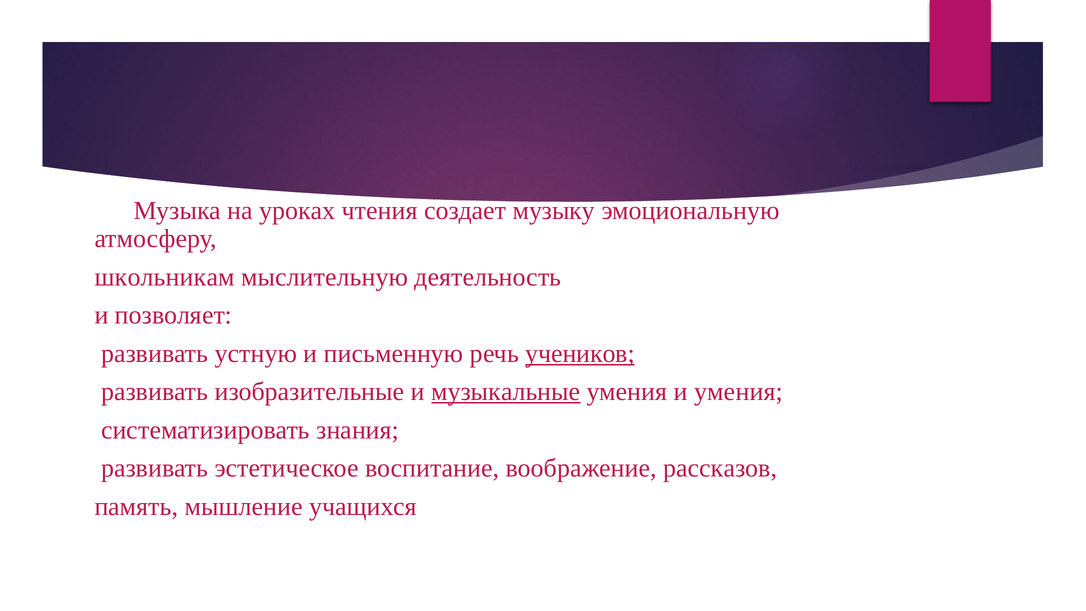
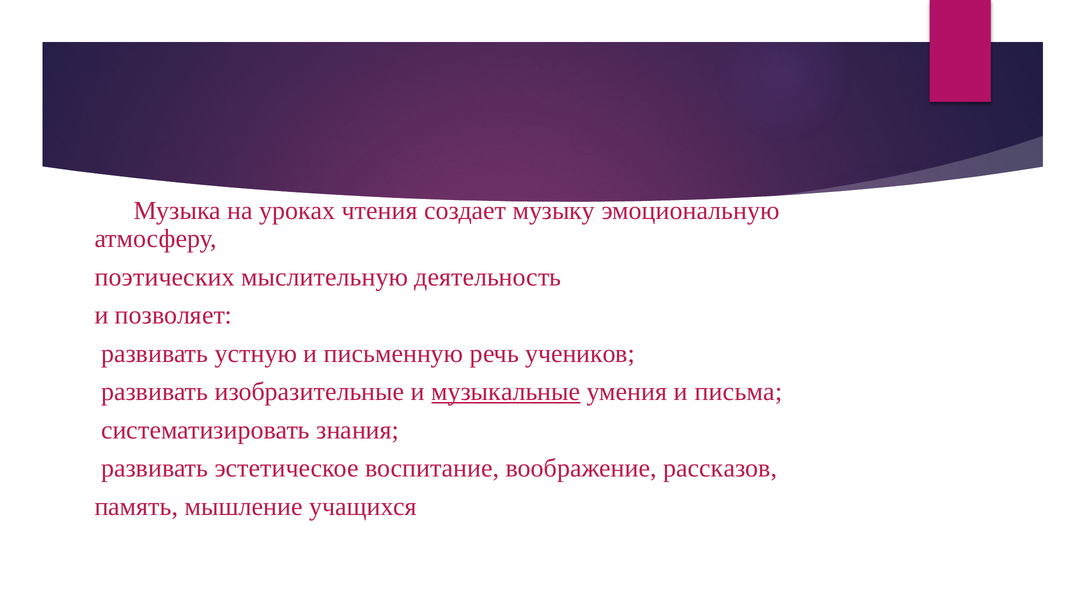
школьникам: школьникам -> поэтических (165, 277)
учеников underline: present -> none (580, 353)
и умения: умения -> письма (739, 392)
